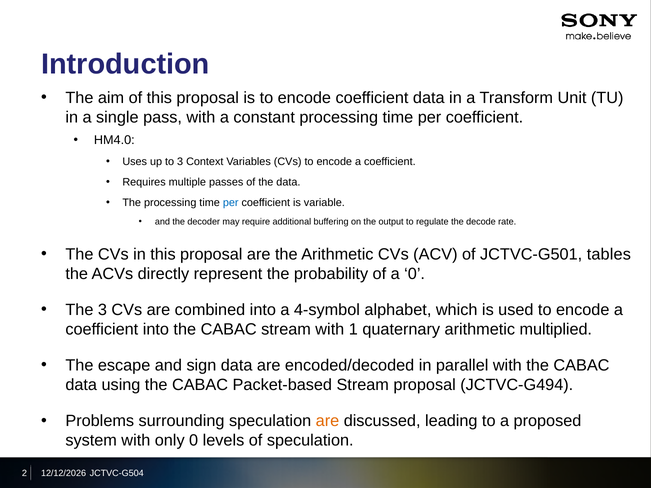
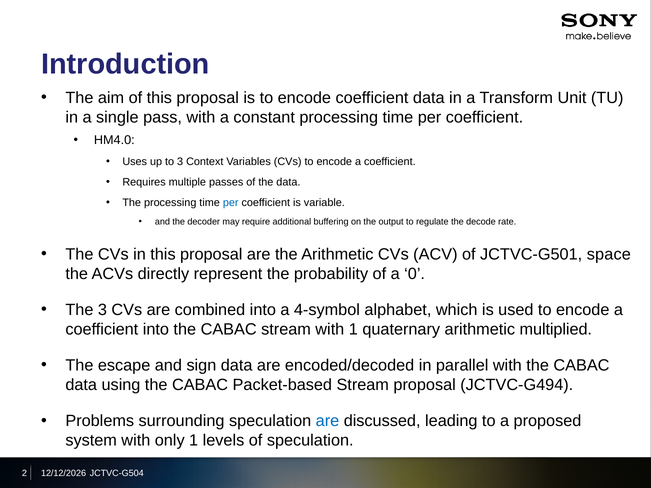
tables: tables -> space (609, 254)
are colour: orange -> blue (327, 421)
only 0: 0 -> 1 (194, 441)
